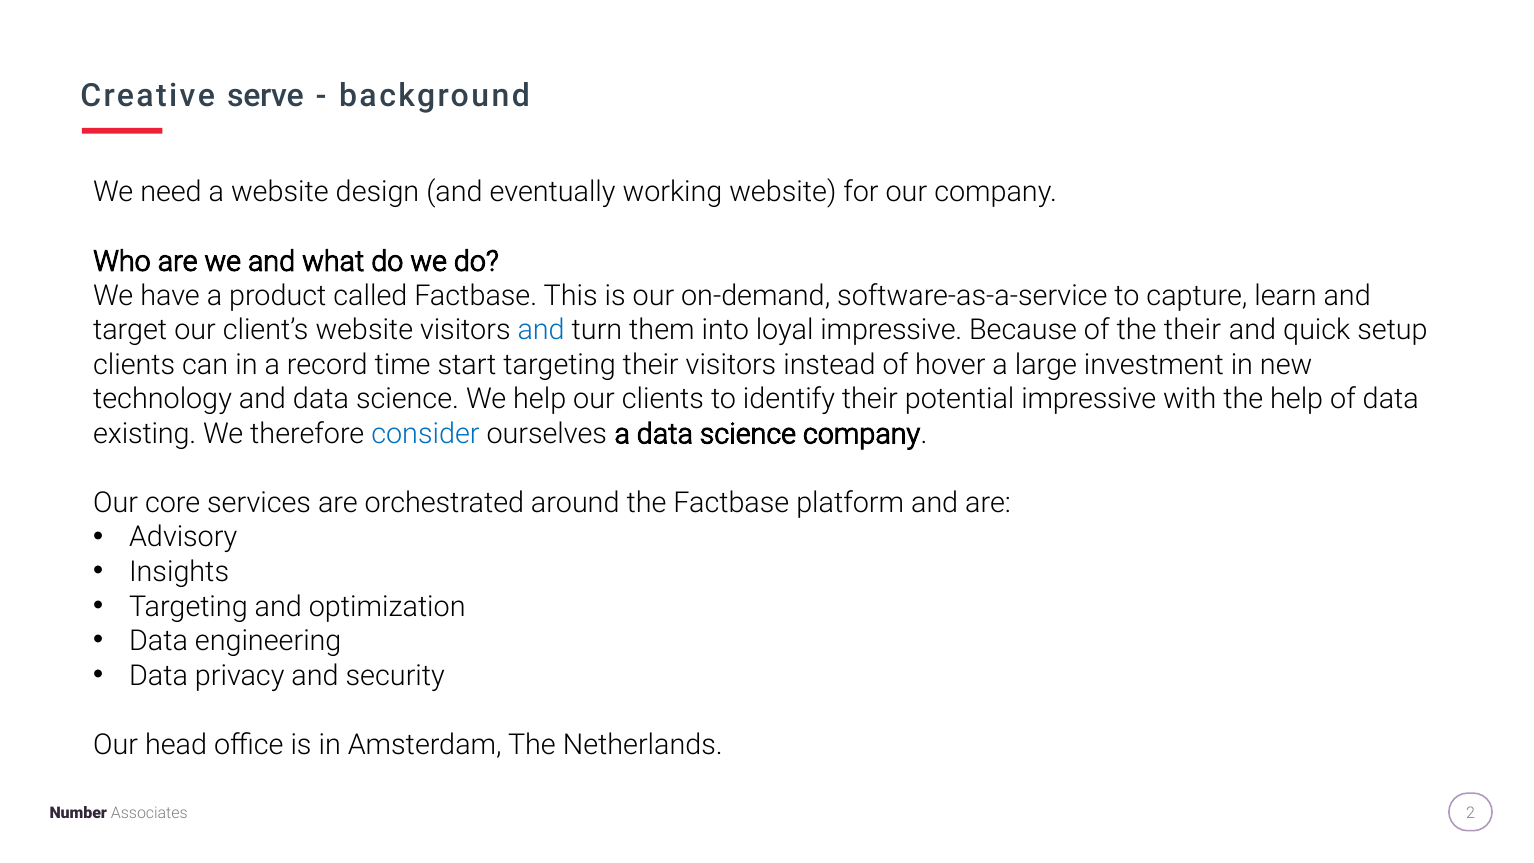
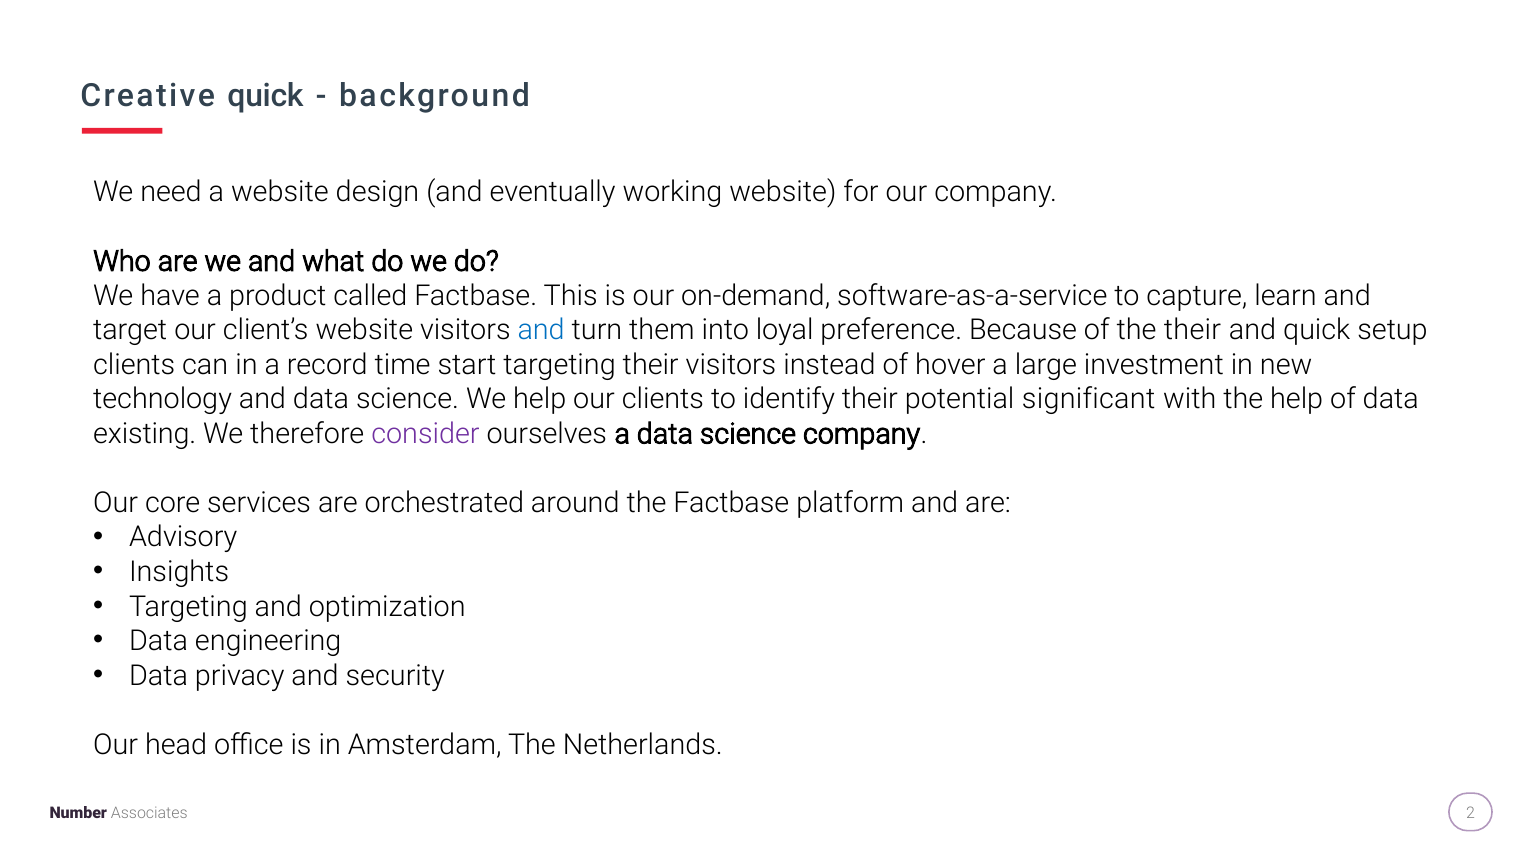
Creative serve: serve -> quick (266, 96)
loyal impressive: impressive -> preference (891, 330)
potential impressive: impressive -> significant (1089, 399)
consider colour: blue -> purple (425, 434)
